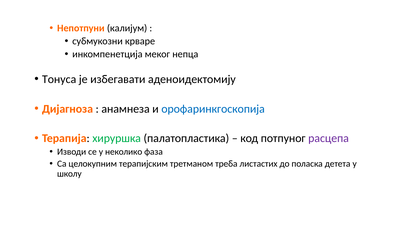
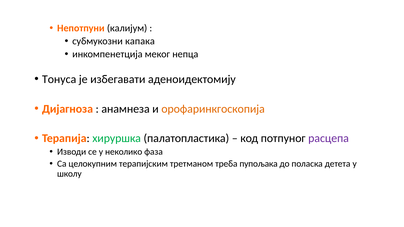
крваре: крваре -> капака (140, 41)
орофаринкгоскопија colour: blue -> orange (213, 109)
листастих: листастих -> пупољака (259, 164)
